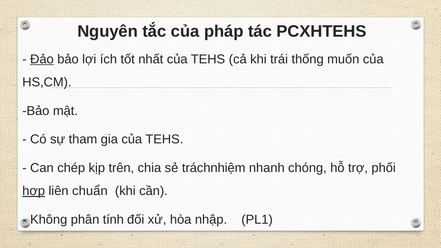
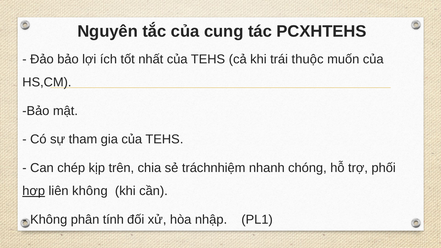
pháp: pháp -> cung (224, 31)
Đảo underline: present -> none (42, 59)
thống: thống -> thuộc (308, 59)
liên chuẩn: chuẩn -> không (90, 191)
